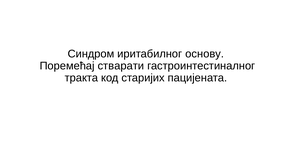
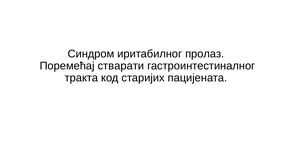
основу: основу -> пролаз (205, 54)
